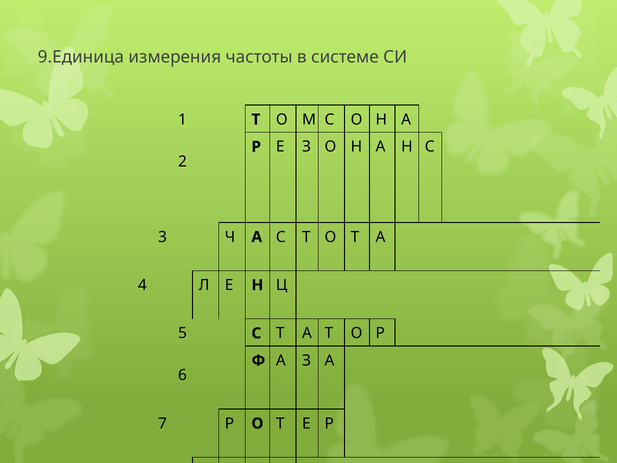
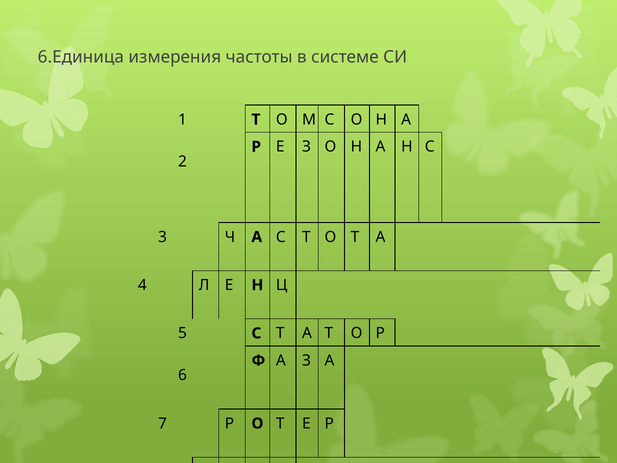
9.Единица: 9.Единица -> 6.Единица (81, 57)
